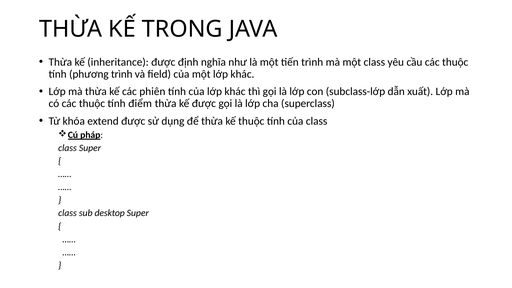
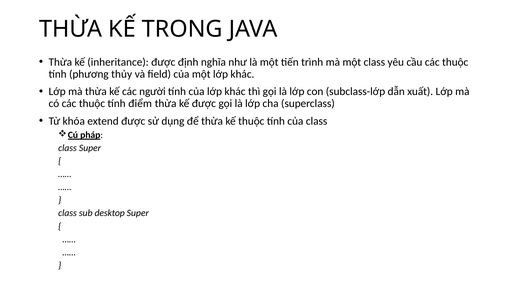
phương trình: trình -> thủy (122, 74)
phiên: phiên -> người (152, 92)
